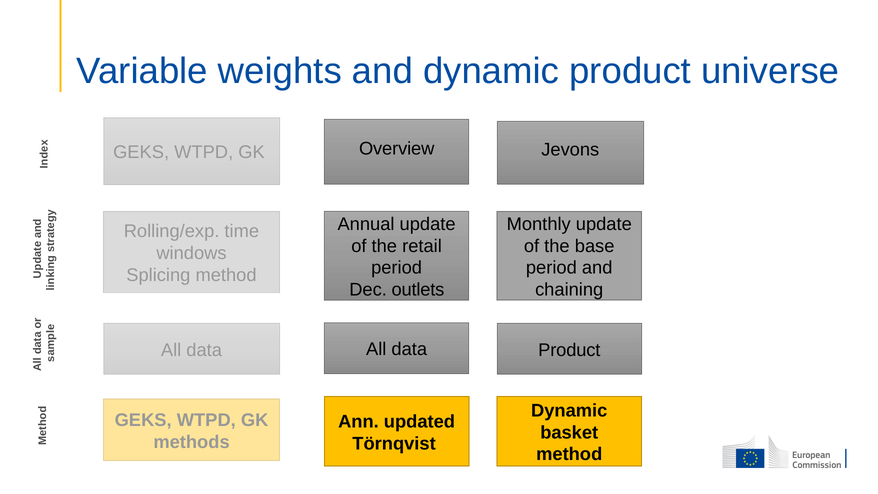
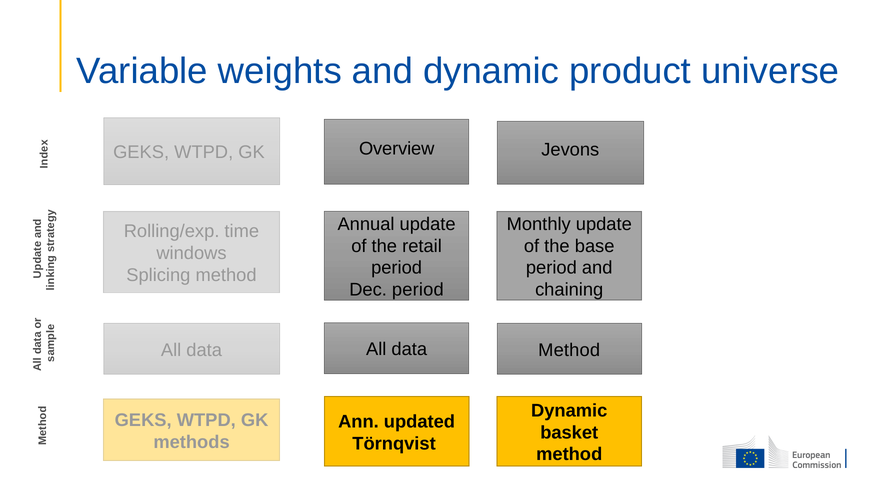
Dec outlets: outlets -> period (418, 290)
data Product: Product -> Method (569, 350)
